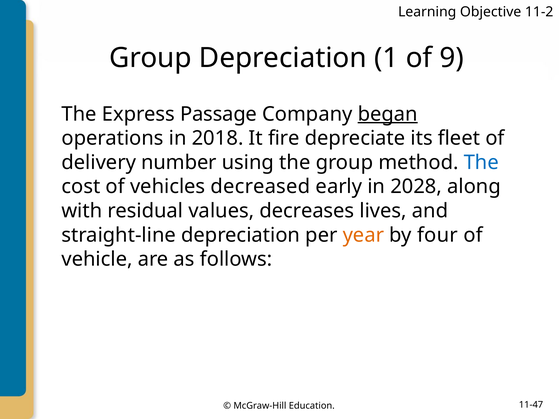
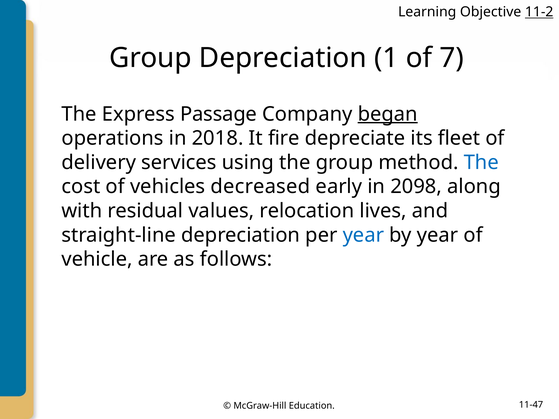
11-2 underline: none -> present (539, 12)
9: 9 -> 7 (452, 58)
number: number -> services (179, 163)
2028: 2028 -> 2098 (416, 187)
decreases: decreases -> relocation (307, 211)
year colour: orange -> blue (363, 235)
by four: four -> year (438, 235)
